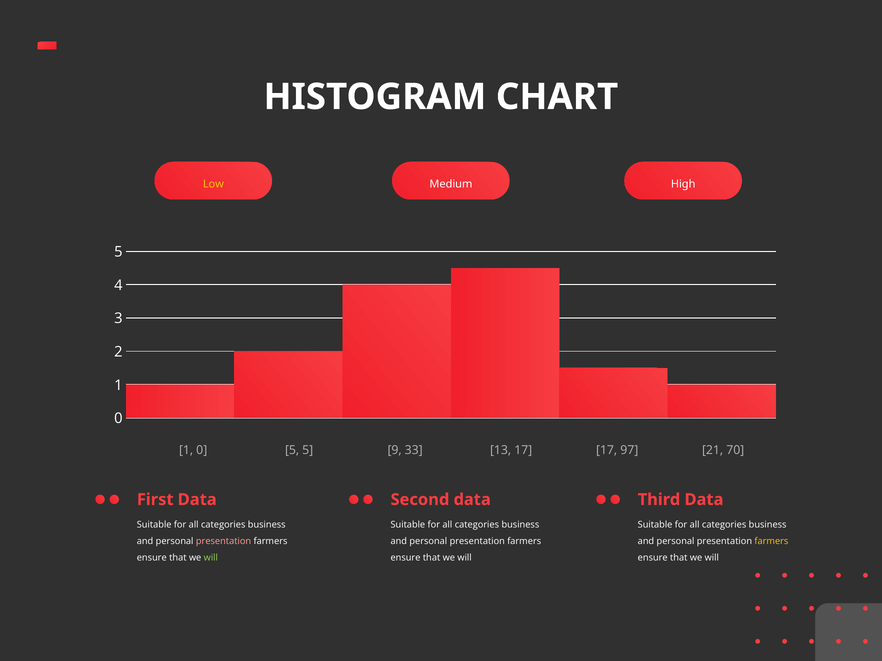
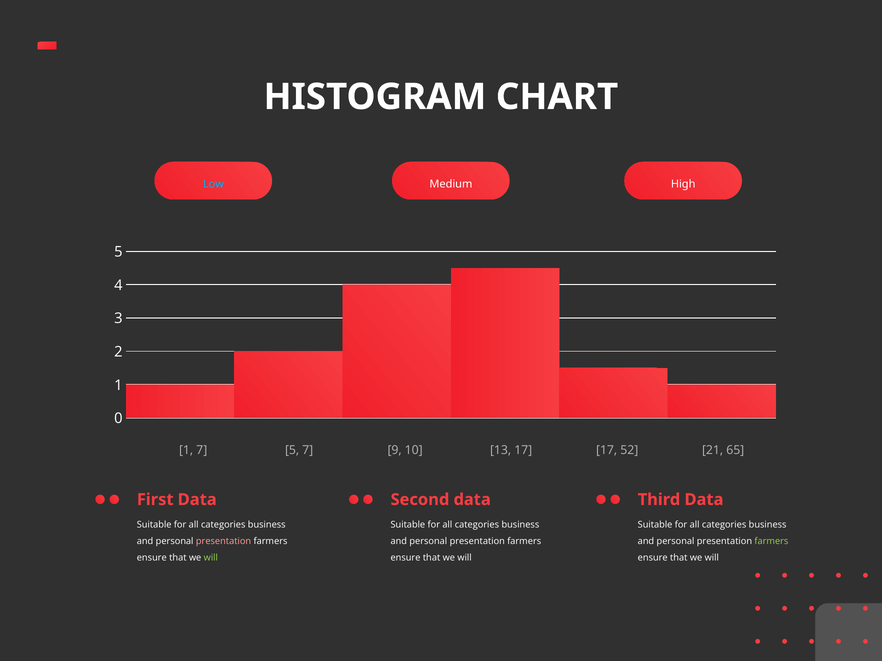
Low colour: yellow -> light blue (213, 184)
1 0: 0 -> 7 (202, 451)
5 5: 5 -> 7 (308, 451)
33: 33 -> 10 (414, 451)
97: 97 -> 52 (629, 451)
70: 70 -> 65 (735, 451)
farmers colour: yellow -> light green (771, 541)
